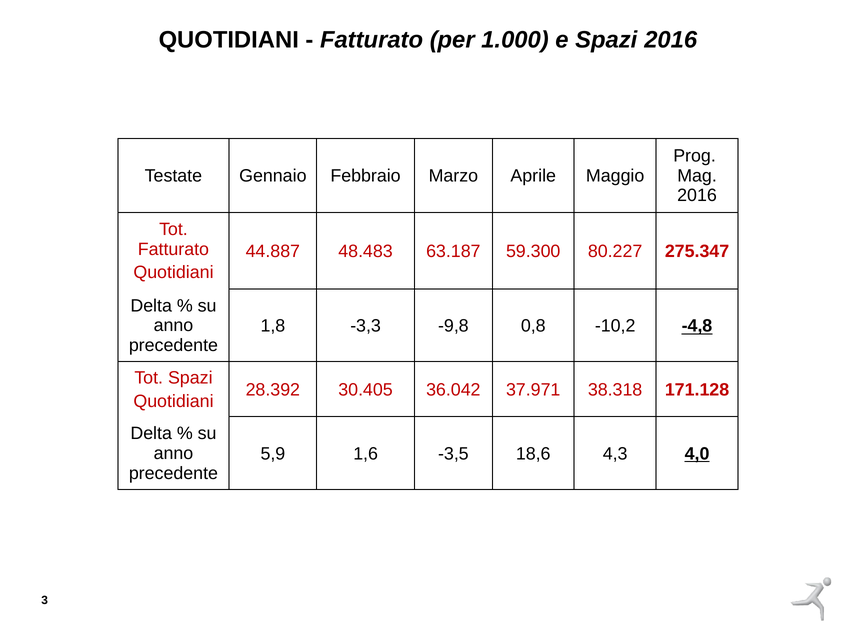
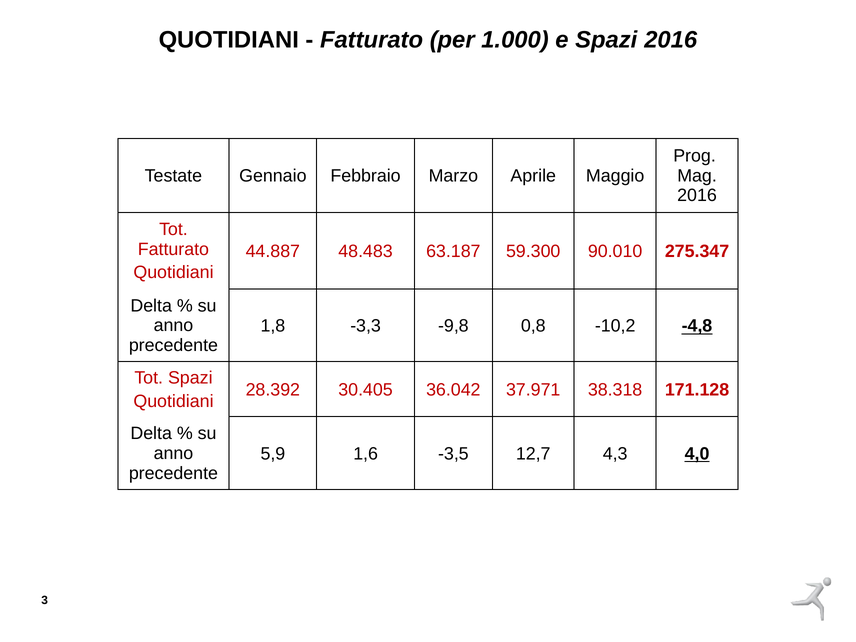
80.227: 80.227 -> 90.010 (615, 251)
18,6: 18,6 -> 12,7 (533, 454)
